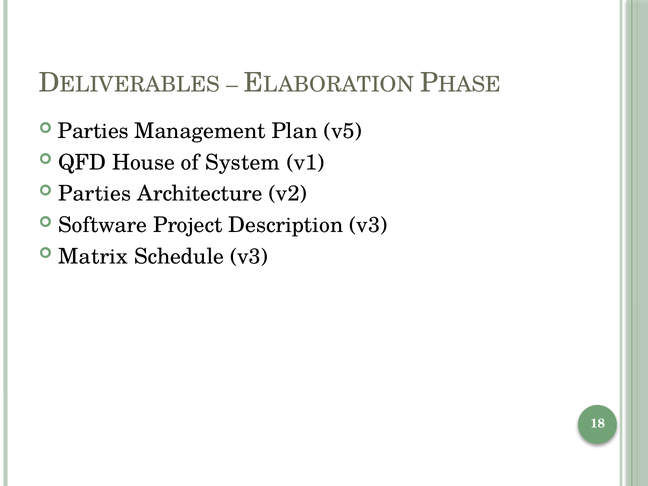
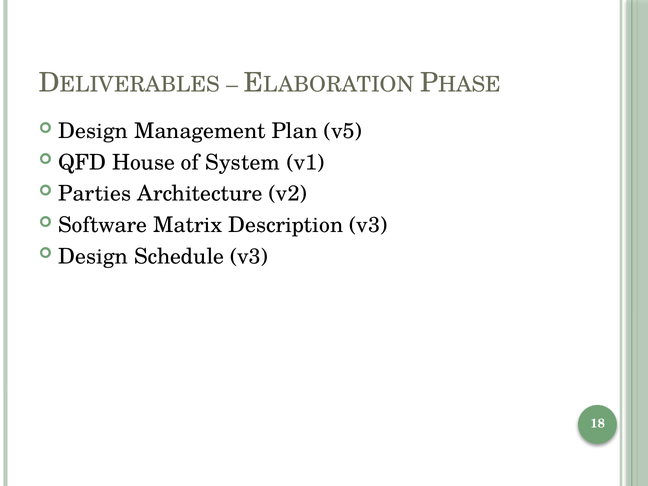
Parties: Parties -> Design (93, 131)
Project: Project -> Matrix (188, 225)
Matrix: Matrix -> Design (93, 256)
